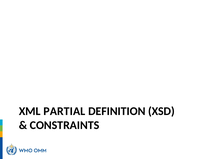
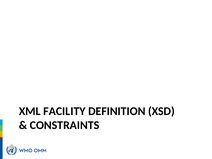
PARTIAL: PARTIAL -> FACILITY (64, 111)
